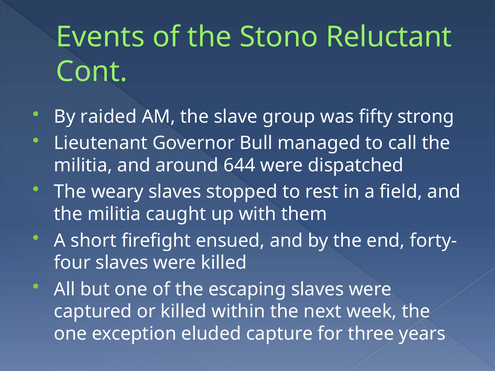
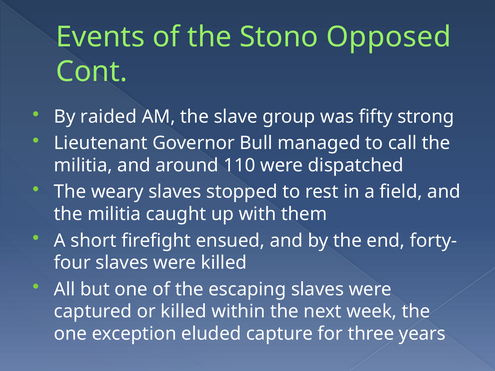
Reluctant: Reluctant -> Opposed (389, 37)
644: 644 -> 110 (239, 166)
